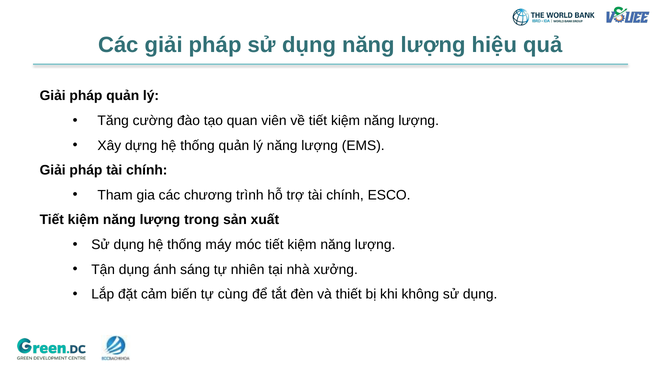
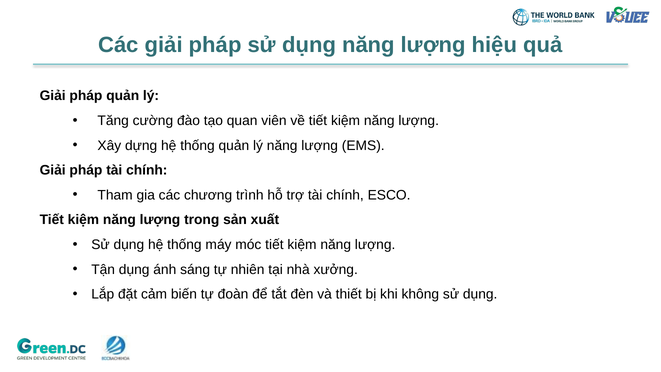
cùng: cùng -> đoàn (233, 294)
